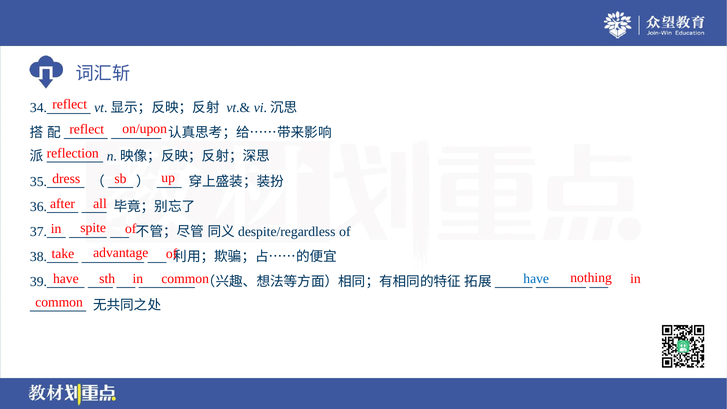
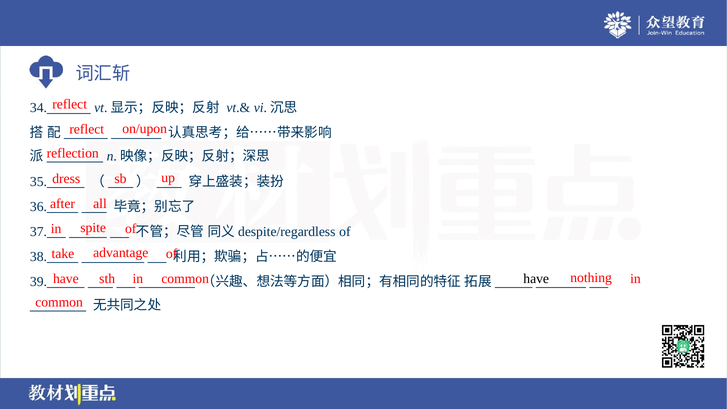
have colour: blue -> black (536, 278)
